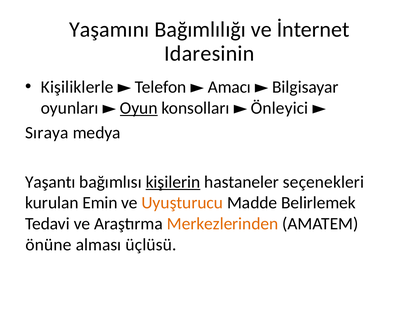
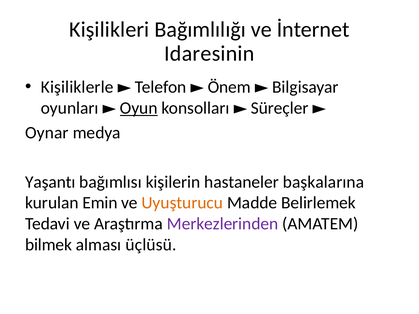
Yaşamını: Yaşamını -> Kişilikleri (109, 30)
Amacı: Amacı -> Önem (229, 87)
Önleyici: Önleyici -> Süreçler (280, 108)
Sıraya: Sıraya -> Oynar (47, 133)
kişilerin underline: present -> none (173, 182)
seçenekleri: seçenekleri -> başkalarına (324, 182)
Merkezlerinden colour: orange -> purple (223, 224)
önüne: önüne -> bilmek (49, 245)
